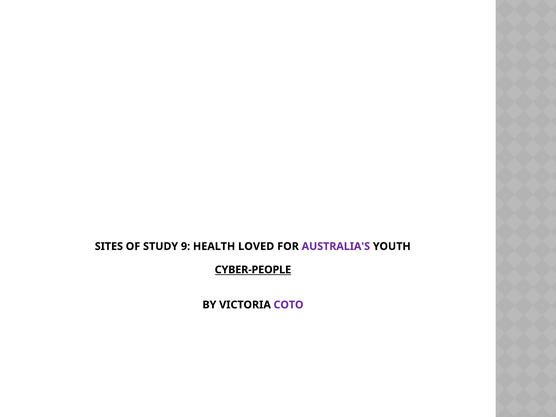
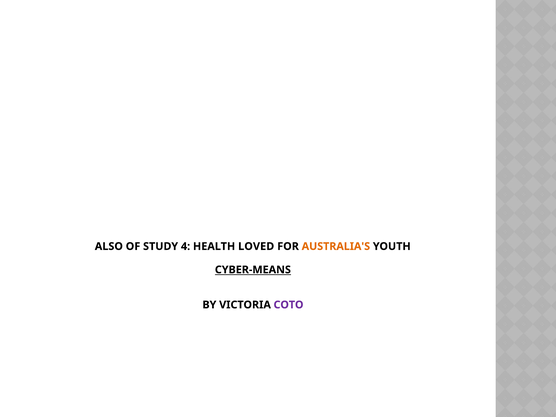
SITES: SITES -> ALSO (109, 246)
9: 9 -> 4 (186, 246)
AUSTRALIA'S colour: purple -> orange (336, 246)
CYBER-PEOPLE: CYBER-PEOPLE -> CYBER-MEANS (253, 270)
